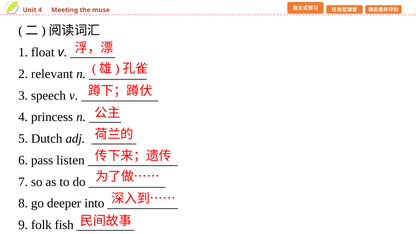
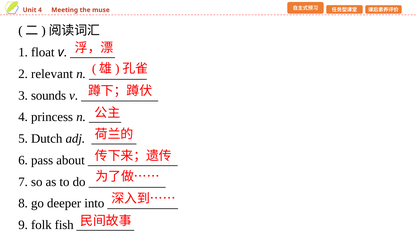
speech: speech -> sounds (49, 95)
listen: listen -> about (71, 160)
